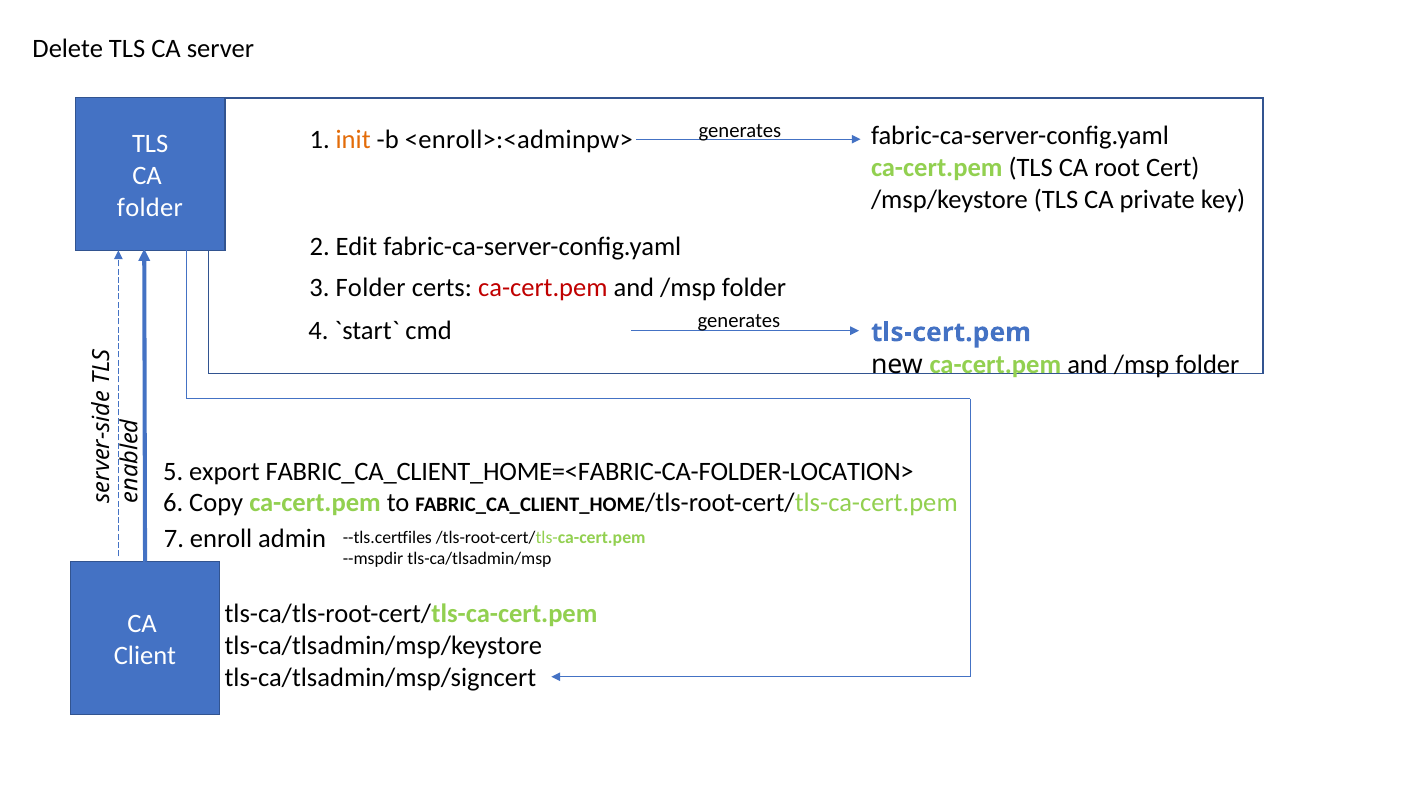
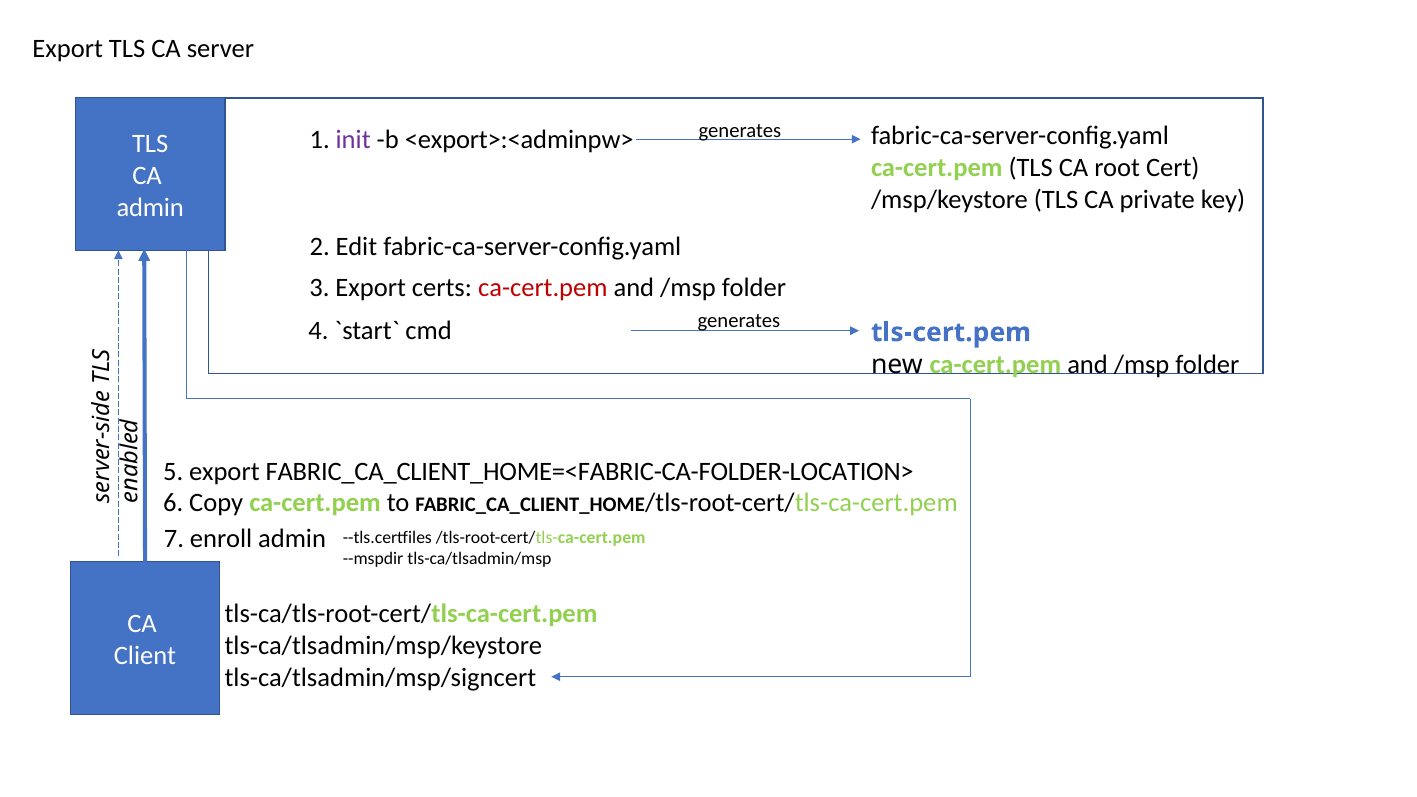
Delete: Delete -> Export (68, 49)
init colour: orange -> purple (353, 140)
<enroll>:<adminpw>: <enroll>:<adminpw> -> <export>:<adminpw> (519, 140)
folder: folder -> admin (150, 208)
3 Folder: Folder -> Export (371, 288)
